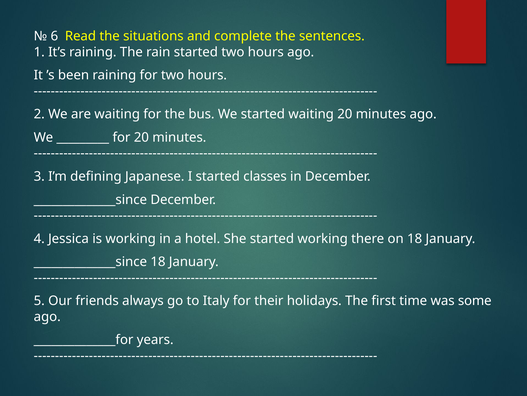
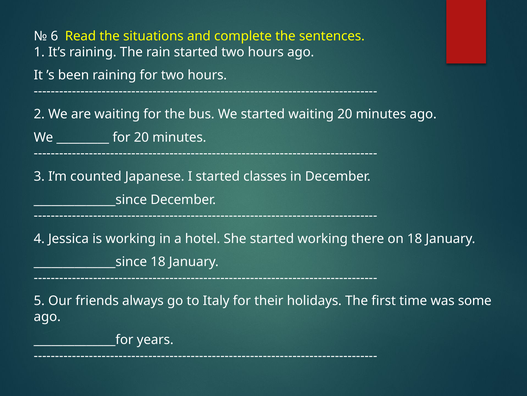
defining: defining -> counted (96, 176)
